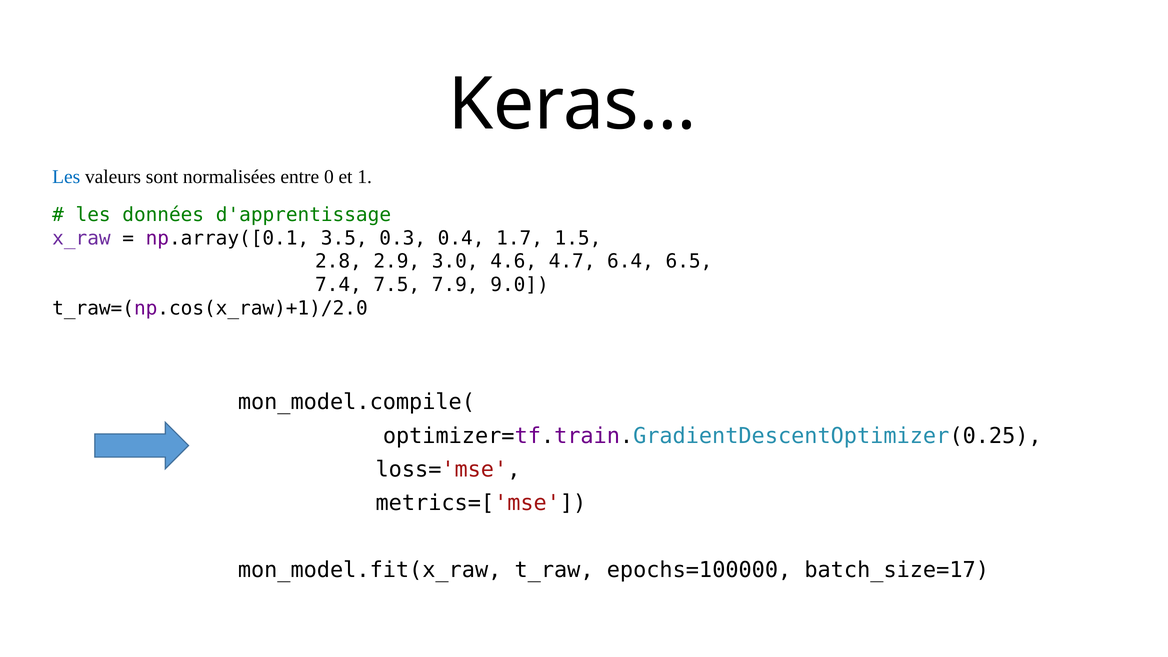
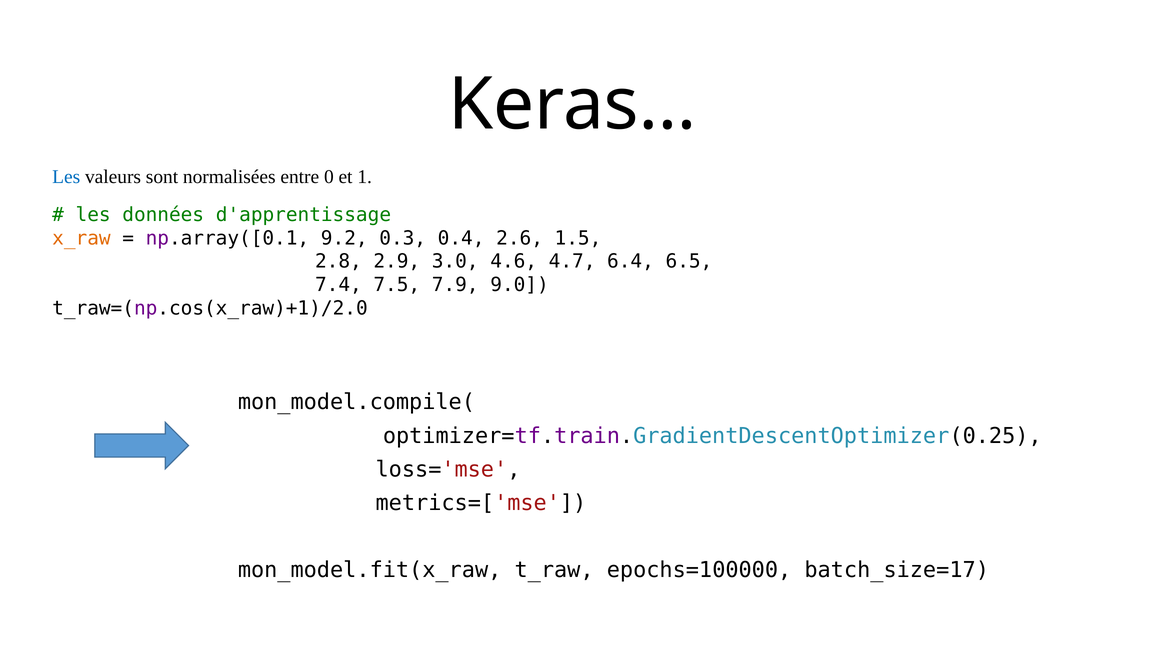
x_raw colour: purple -> orange (81, 238)
3.5: 3.5 -> 9.2 (344, 238)
1.7: 1.7 -> 2.6 (520, 238)
